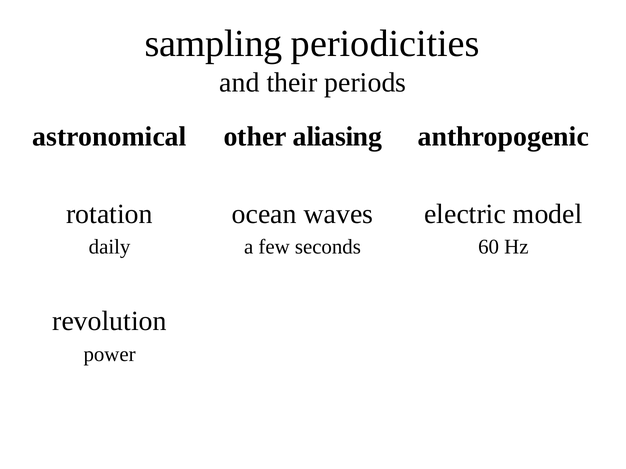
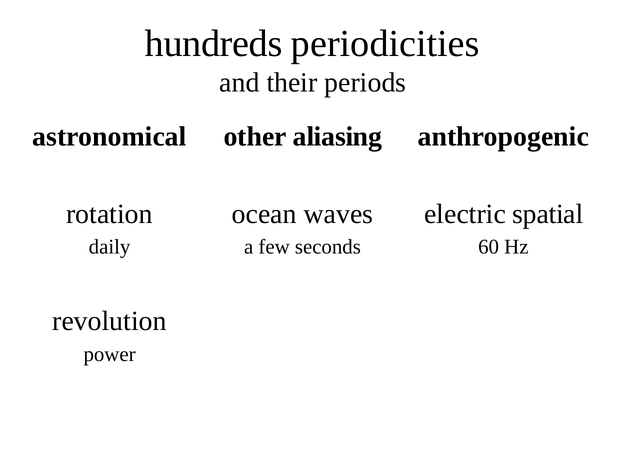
sampling: sampling -> hundreds (214, 44)
model: model -> spatial (548, 214)
